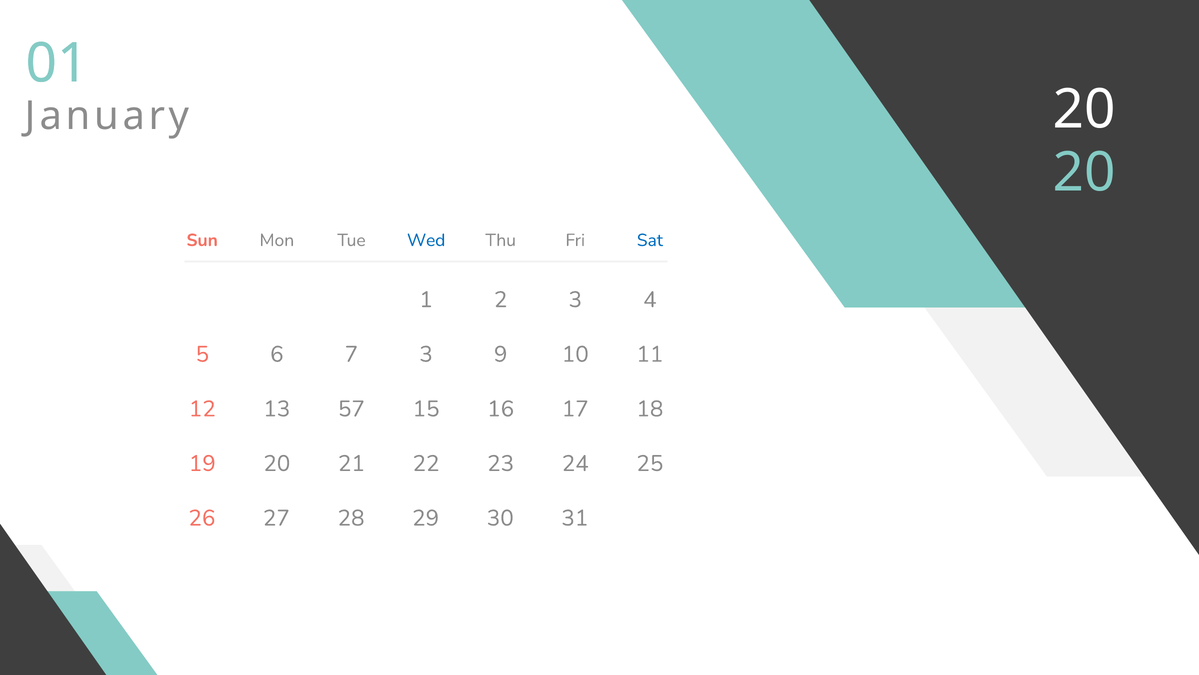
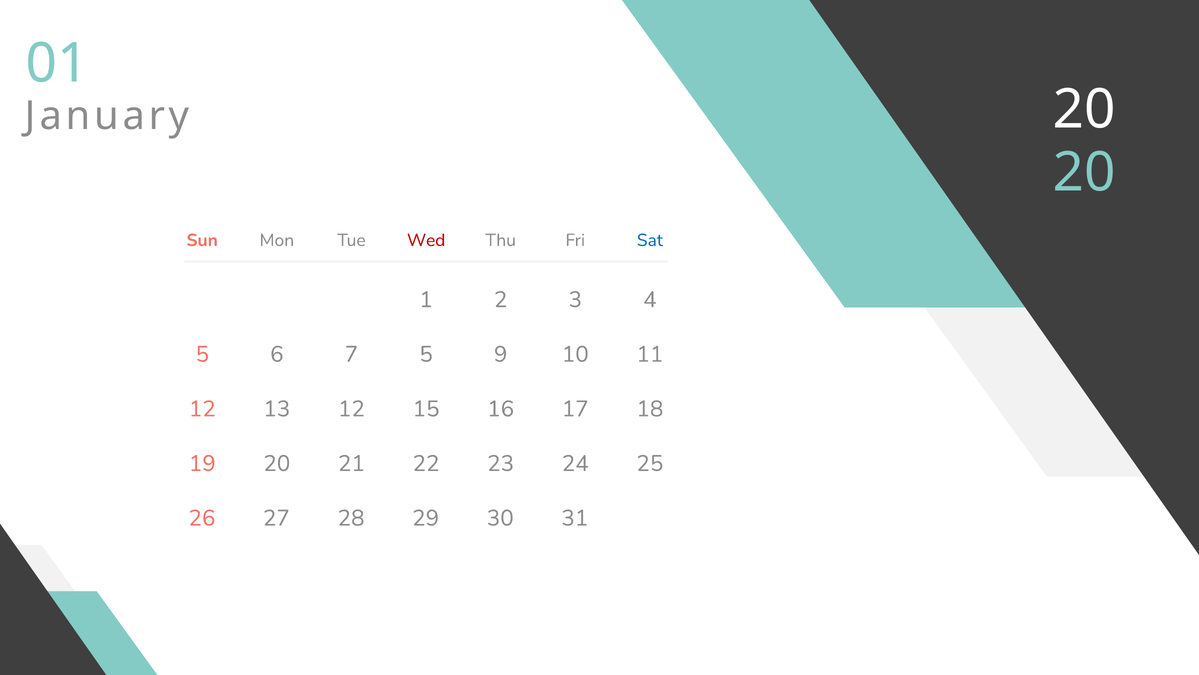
Wed colour: blue -> red (426, 240)
7 3: 3 -> 5 (426, 354)
13 57: 57 -> 12 (351, 409)
